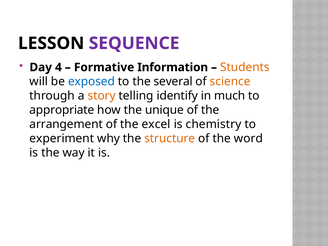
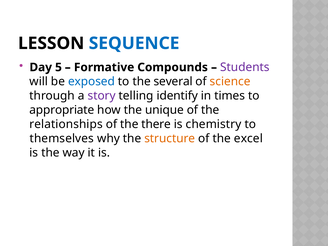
SEQUENCE colour: purple -> blue (134, 43)
4: 4 -> 5 (58, 67)
Information: Information -> Compounds (173, 67)
Students colour: orange -> purple (245, 67)
story colour: orange -> purple (102, 96)
much: much -> times (230, 96)
arrangement: arrangement -> relationships (66, 124)
excel: excel -> there (156, 124)
experiment: experiment -> themselves (62, 139)
word: word -> excel (248, 139)
